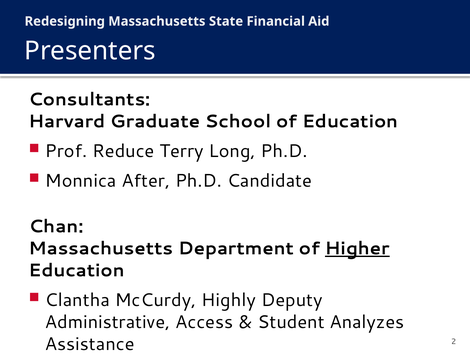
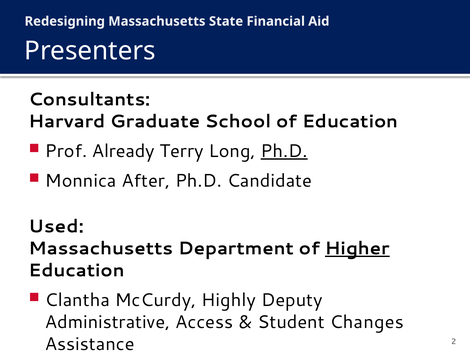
Reduce: Reduce -> Already (123, 151)
Ph.D underline: none -> present (284, 151)
Chan: Chan -> Used (56, 226)
Analyzes: Analyzes -> Changes (367, 322)
